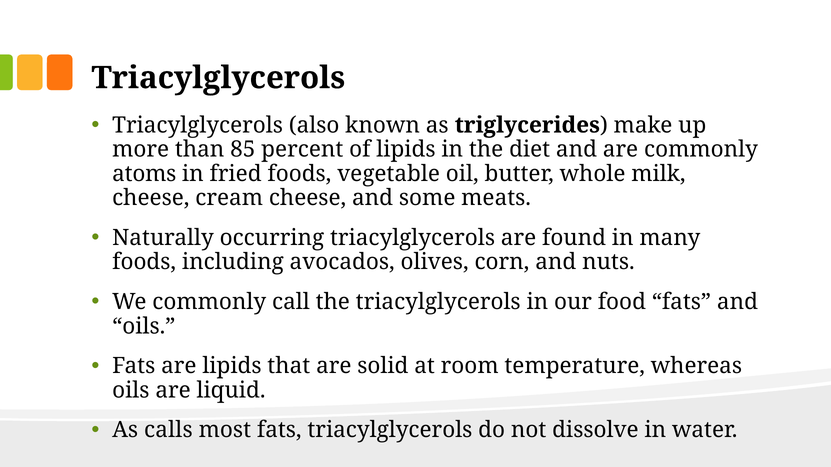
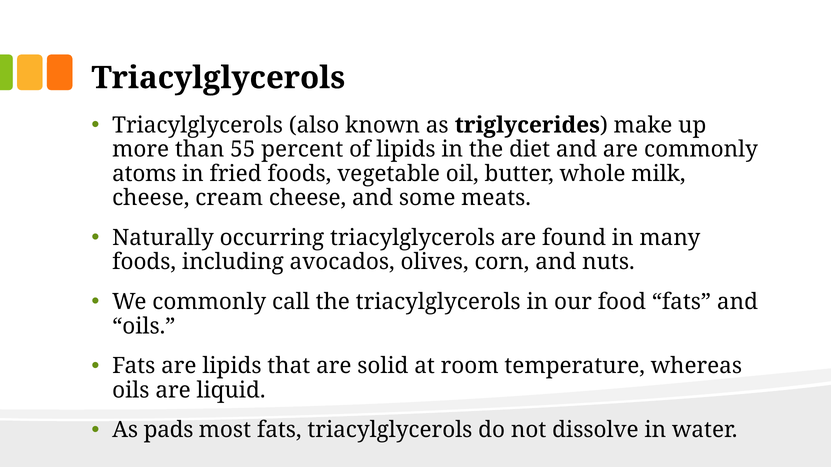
85: 85 -> 55 (243, 150)
calls: calls -> pads (169, 431)
